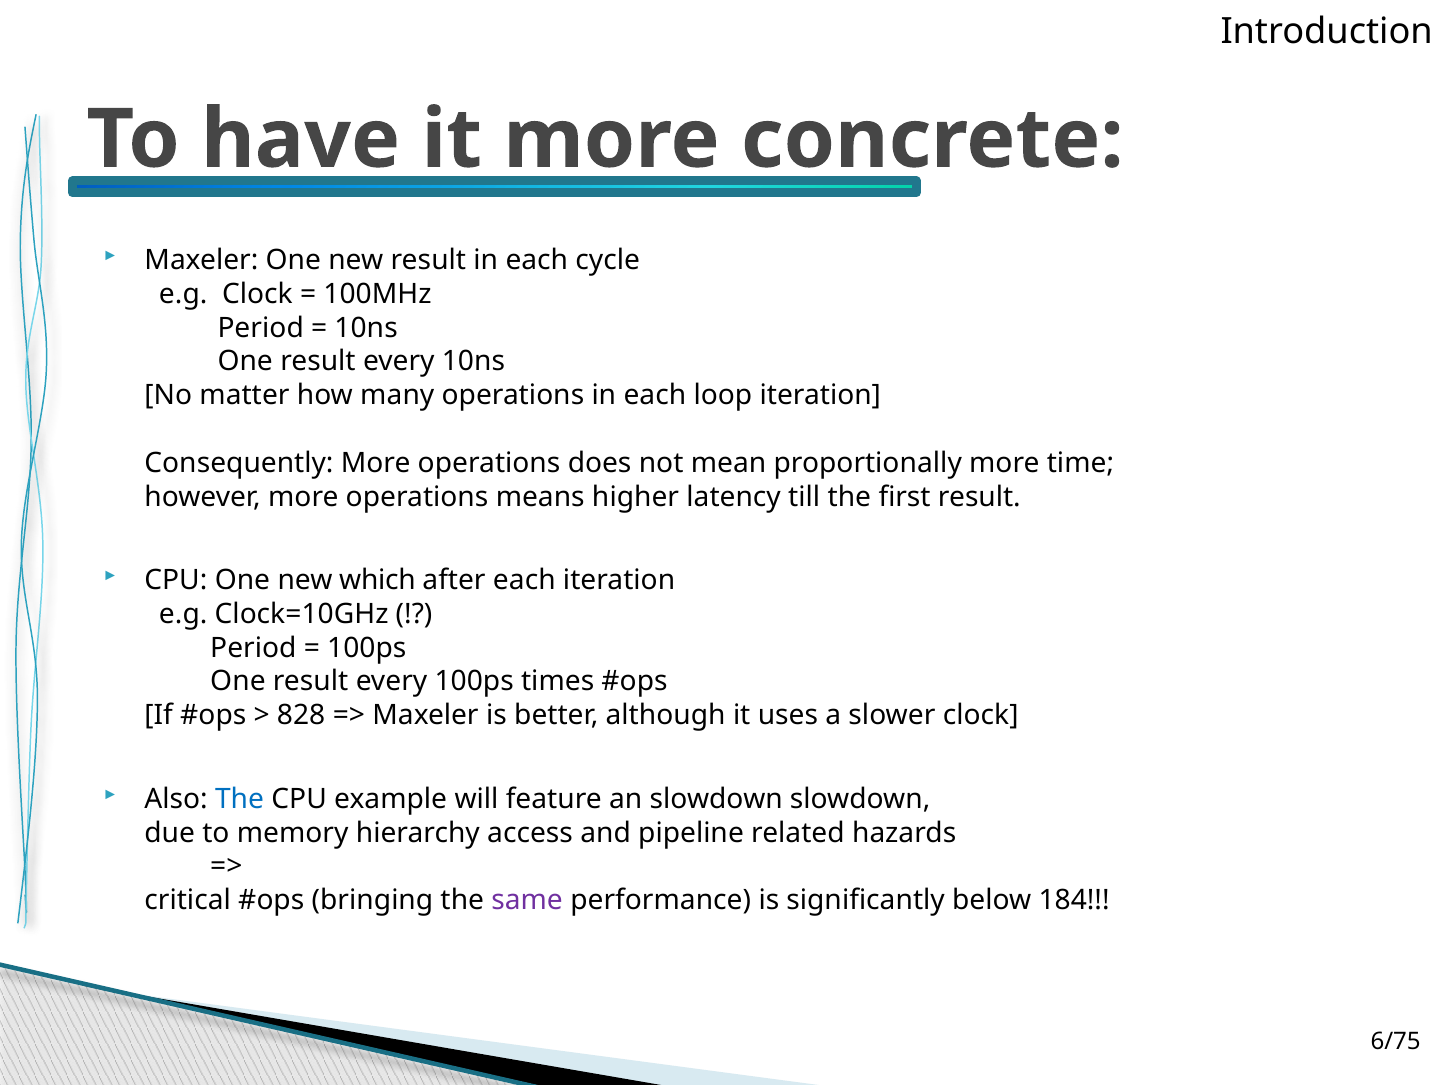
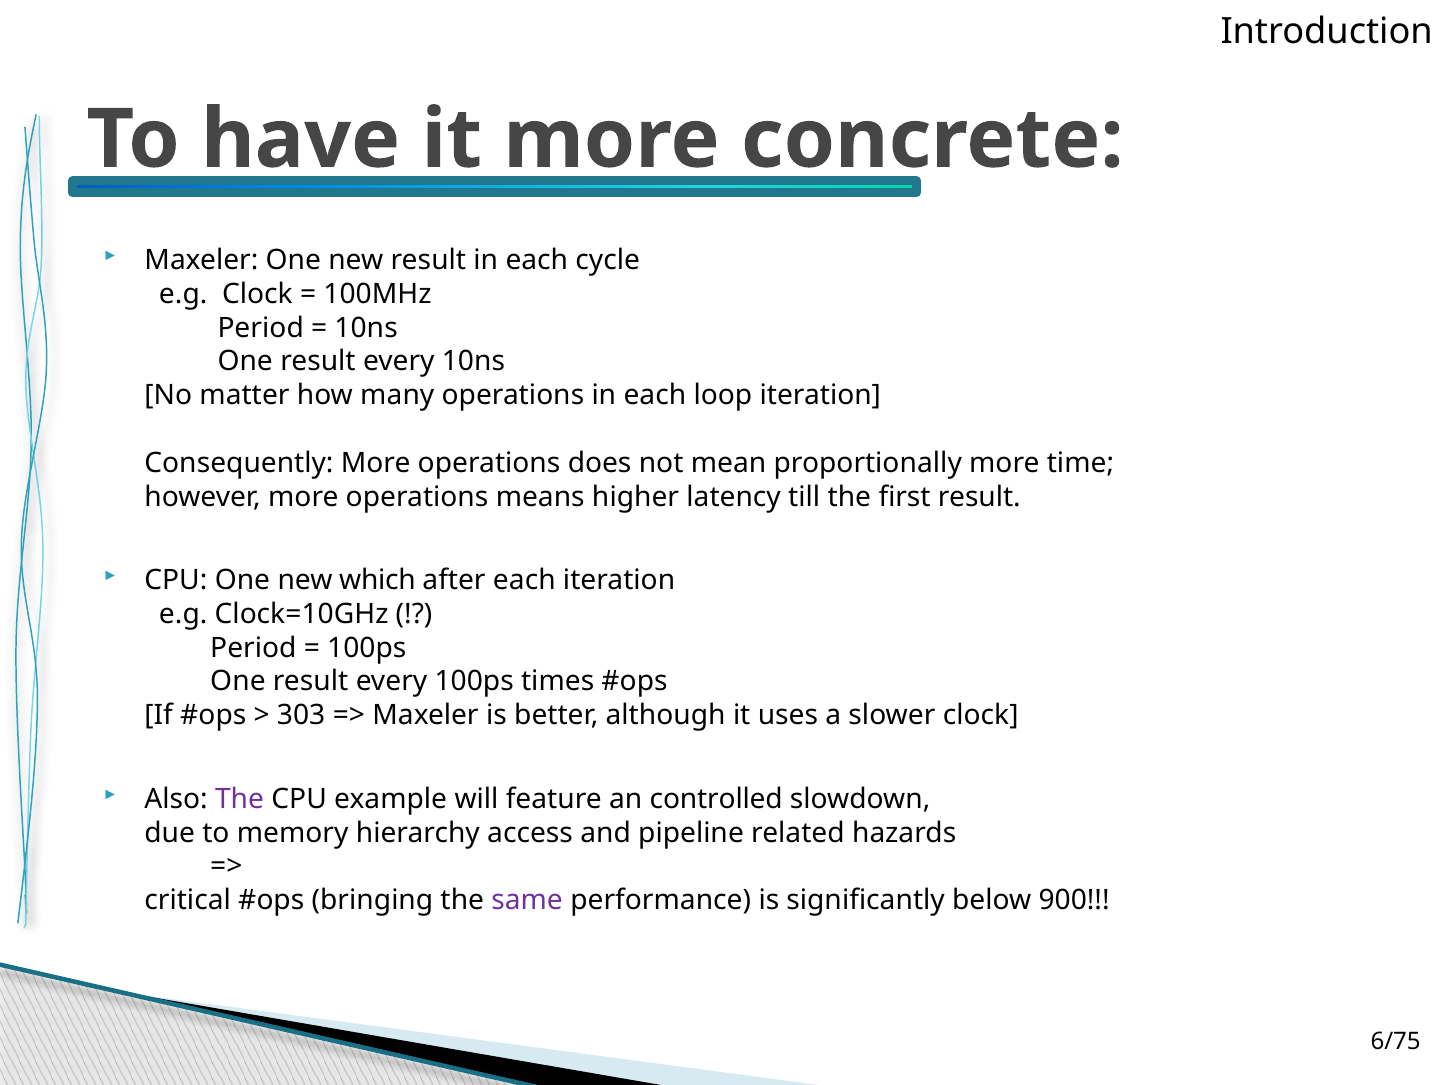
828: 828 -> 303 (301, 716)
The colour: blue -> purple (239, 799)
an slowdown: slowdown -> controlled (716, 799)
184: 184 -> 900 (1074, 901)
